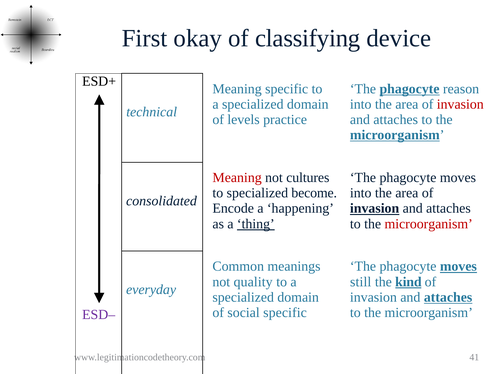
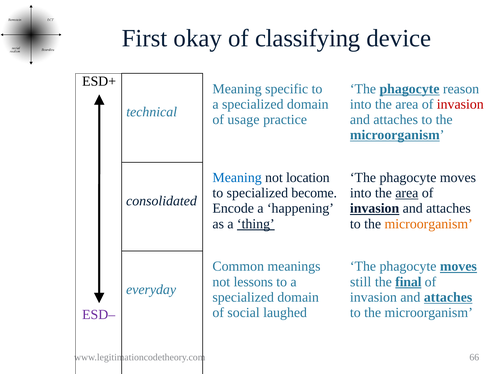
levels: levels -> usage (243, 119)
Meaning colour: red -> blue (237, 177)
cultures: cultures -> location (308, 177)
area underline: none -> present (407, 193)
microorganism colour: red -> orange (429, 223)
quality: quality -> lessons (253, 281)
kind: kind -> final (408, 281)
social specific: specific -> laughed (285, 312)
41: 41 -> 66 (474, 357)
